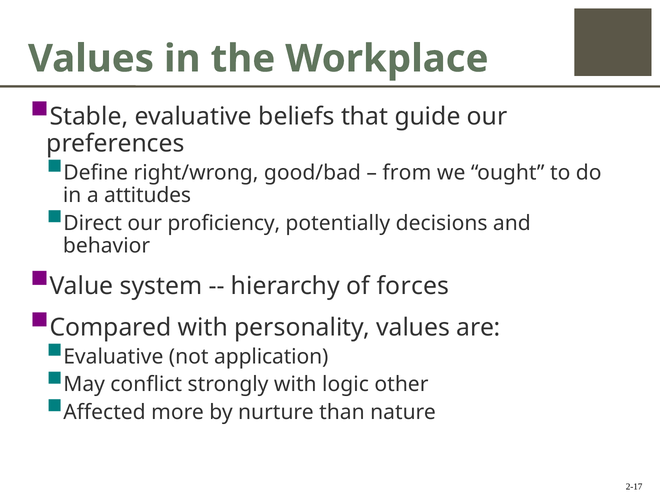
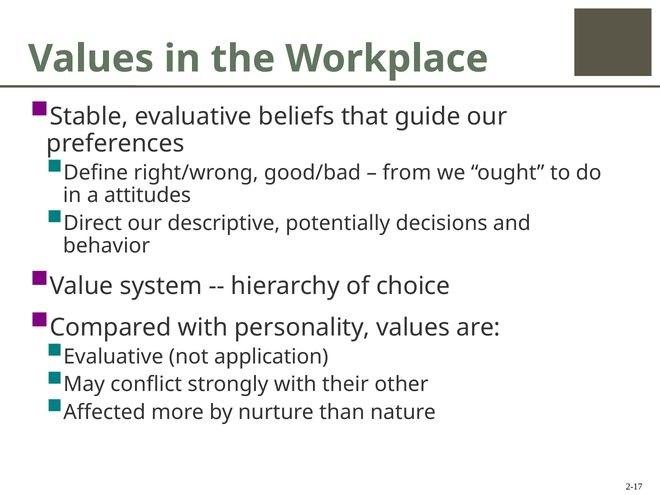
proficiency: proficiency -> descriptive (224, 223)
forces: forces -> choice (413, 286)
logic: logic -> their (345, 384)
